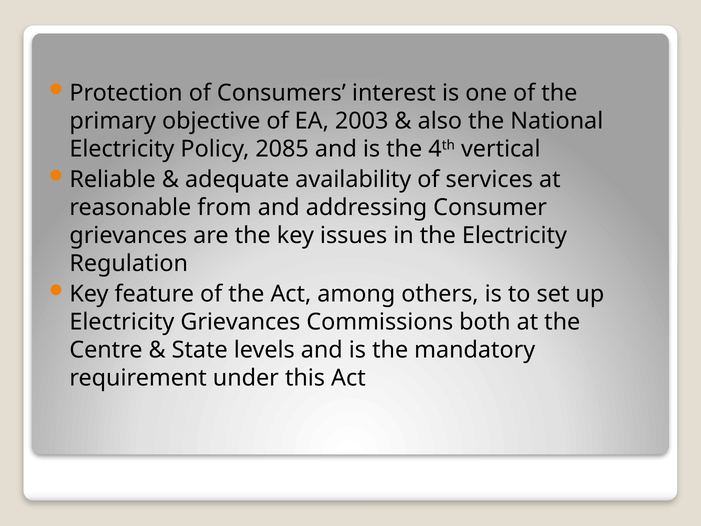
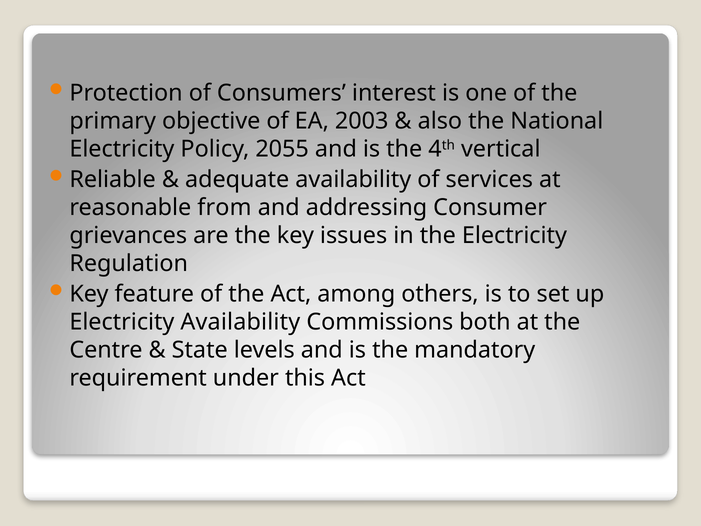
2085: 2085 -> 2055 (282, 149)
Electricity Grievances: Grievances -> Availability (240, 322)
